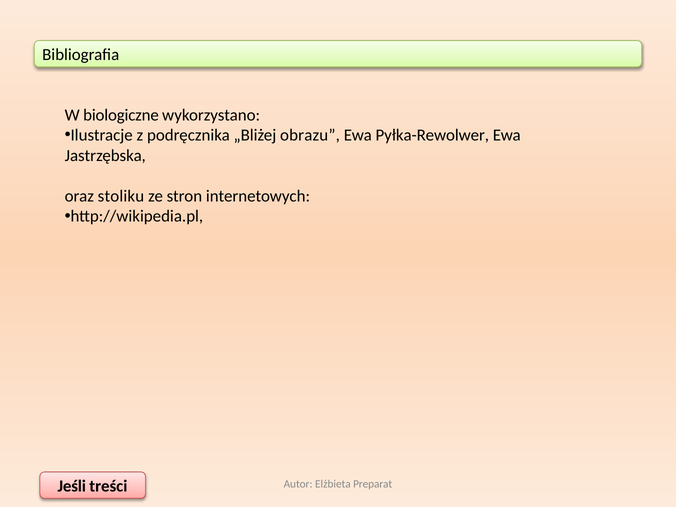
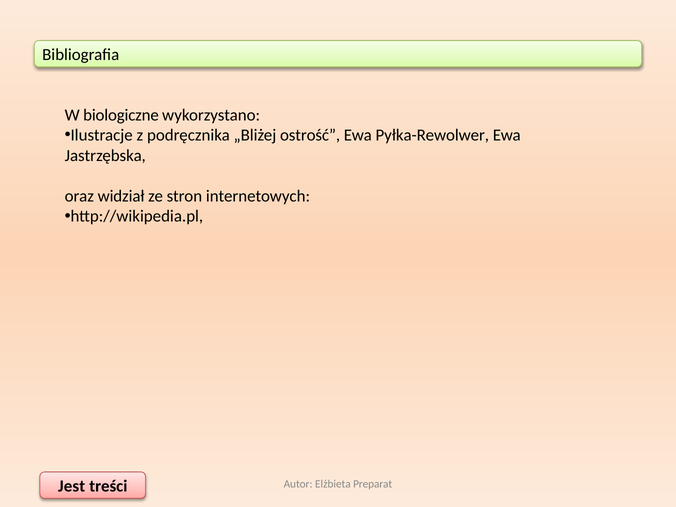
obrazu: obrazu -> ostrość (310, 135)
stoliku: stoliku -> widział (121, 196)
Jeśli: Jeśli -> Jest (72, 486)
